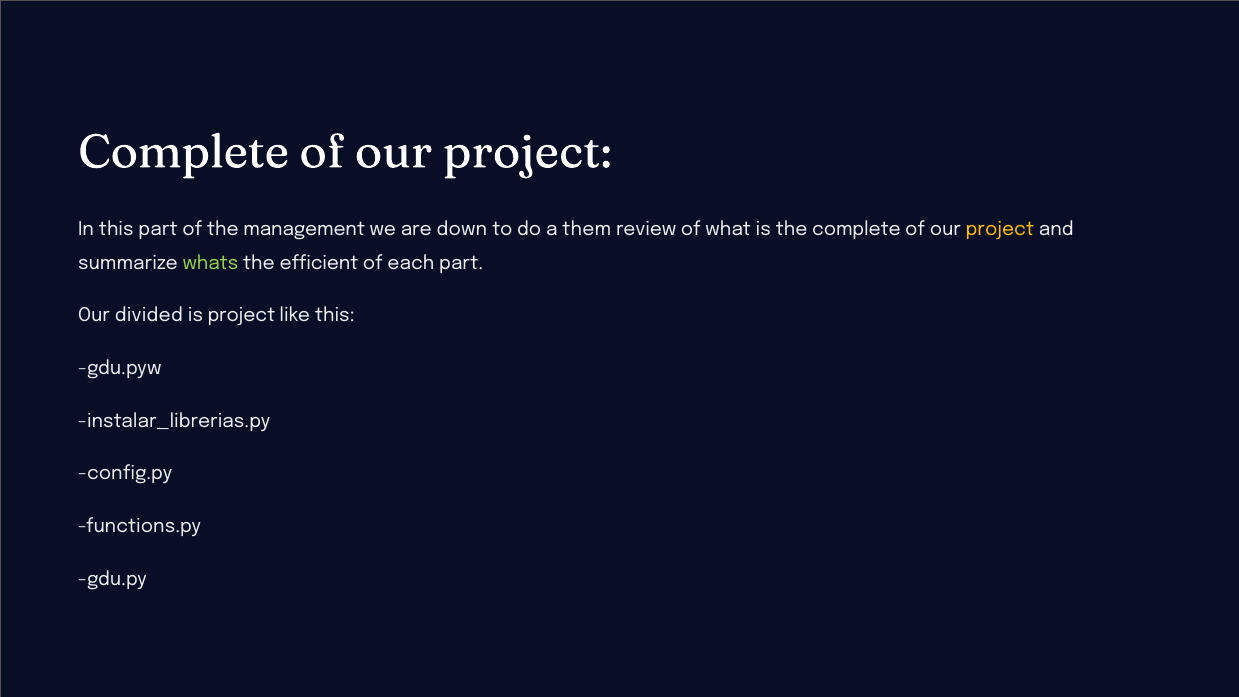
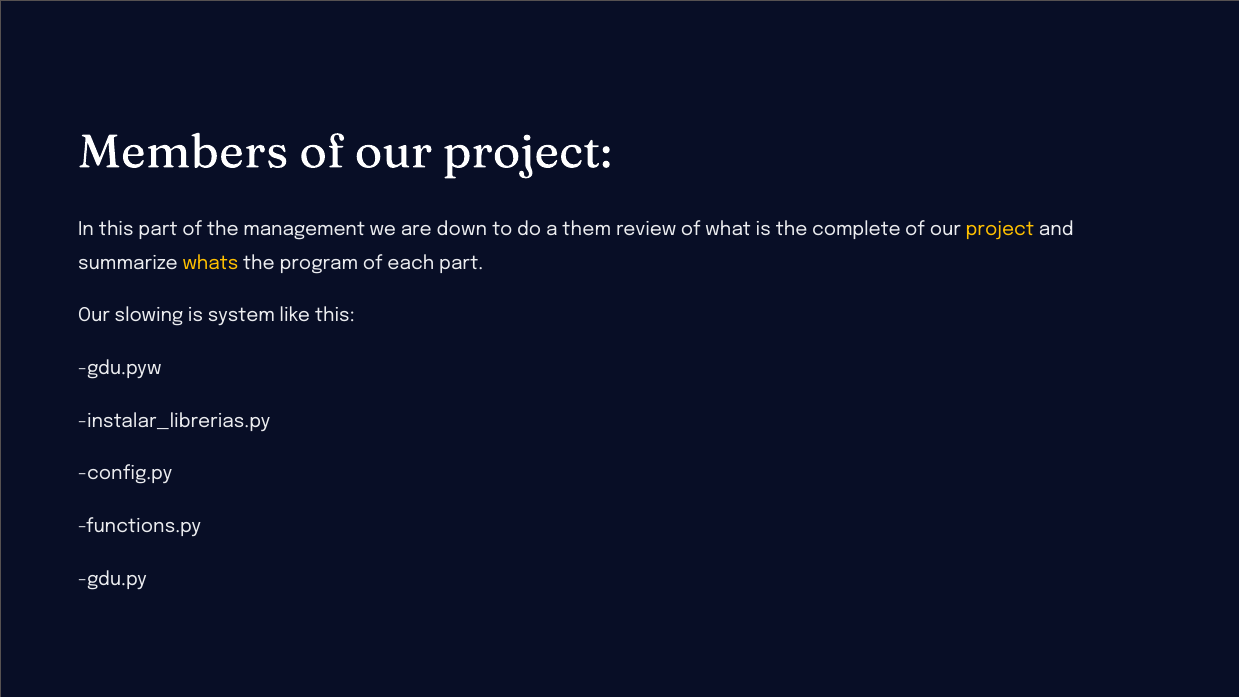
Complete: Complete -> Members (183, 152)
whats colour: light green -> yellow (210, 263)
efficient: efficient -> program (319, 263)
divided: divided -> slowing (149, 316)
is project: project -> system (241, 316)
